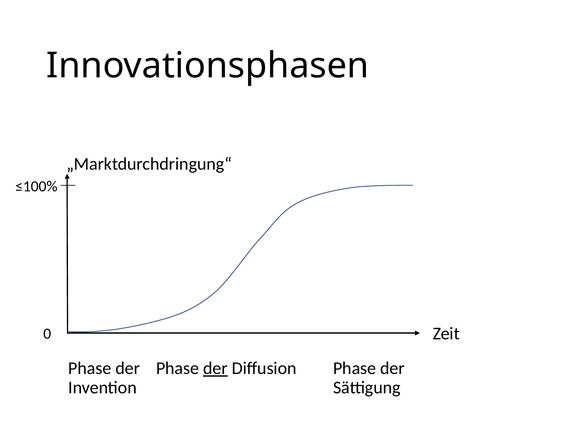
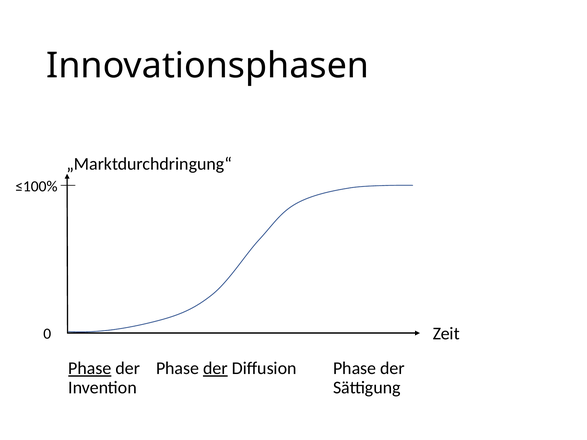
Phase underline: none -> present (90, 368)
